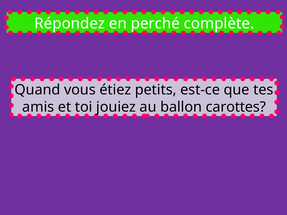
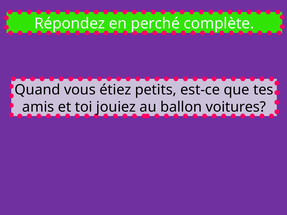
carottes: carottes -> voitures (236, 107)
